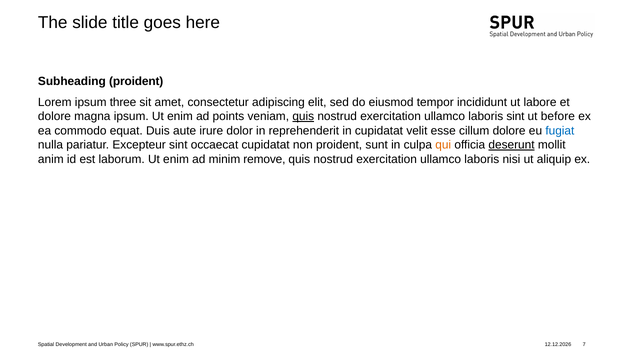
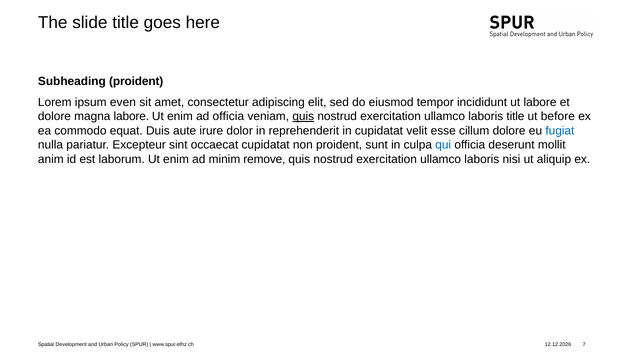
three: three -> even (123, 102)
magna ipsum: ipsum -> labore (131, 116)
ad points: points -> officia (228, 116)
laboris sint: sint -> title (515, 116)
qui colour: orange -> blue (443, 145)
deserunt underline: present -> none (512, 145)
